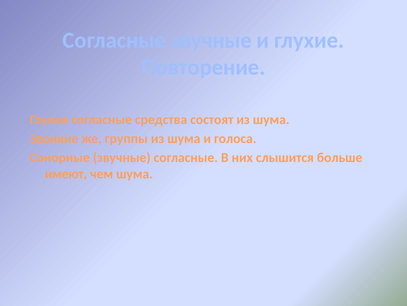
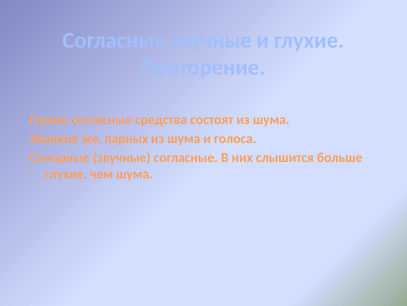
группы: группы -> парных (126, 138)
имеют: имеют -> глухие (66, 173)
